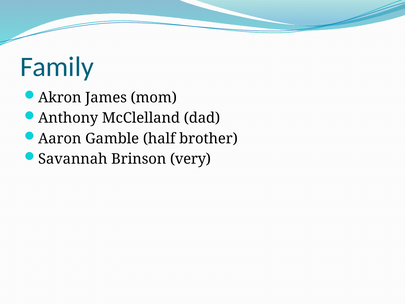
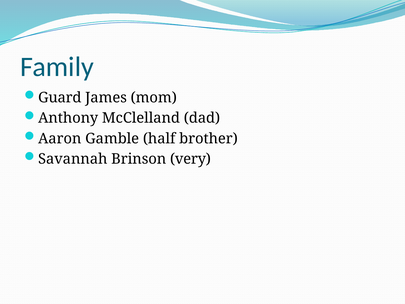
Akron: Akron -> Guard (60, 98)
